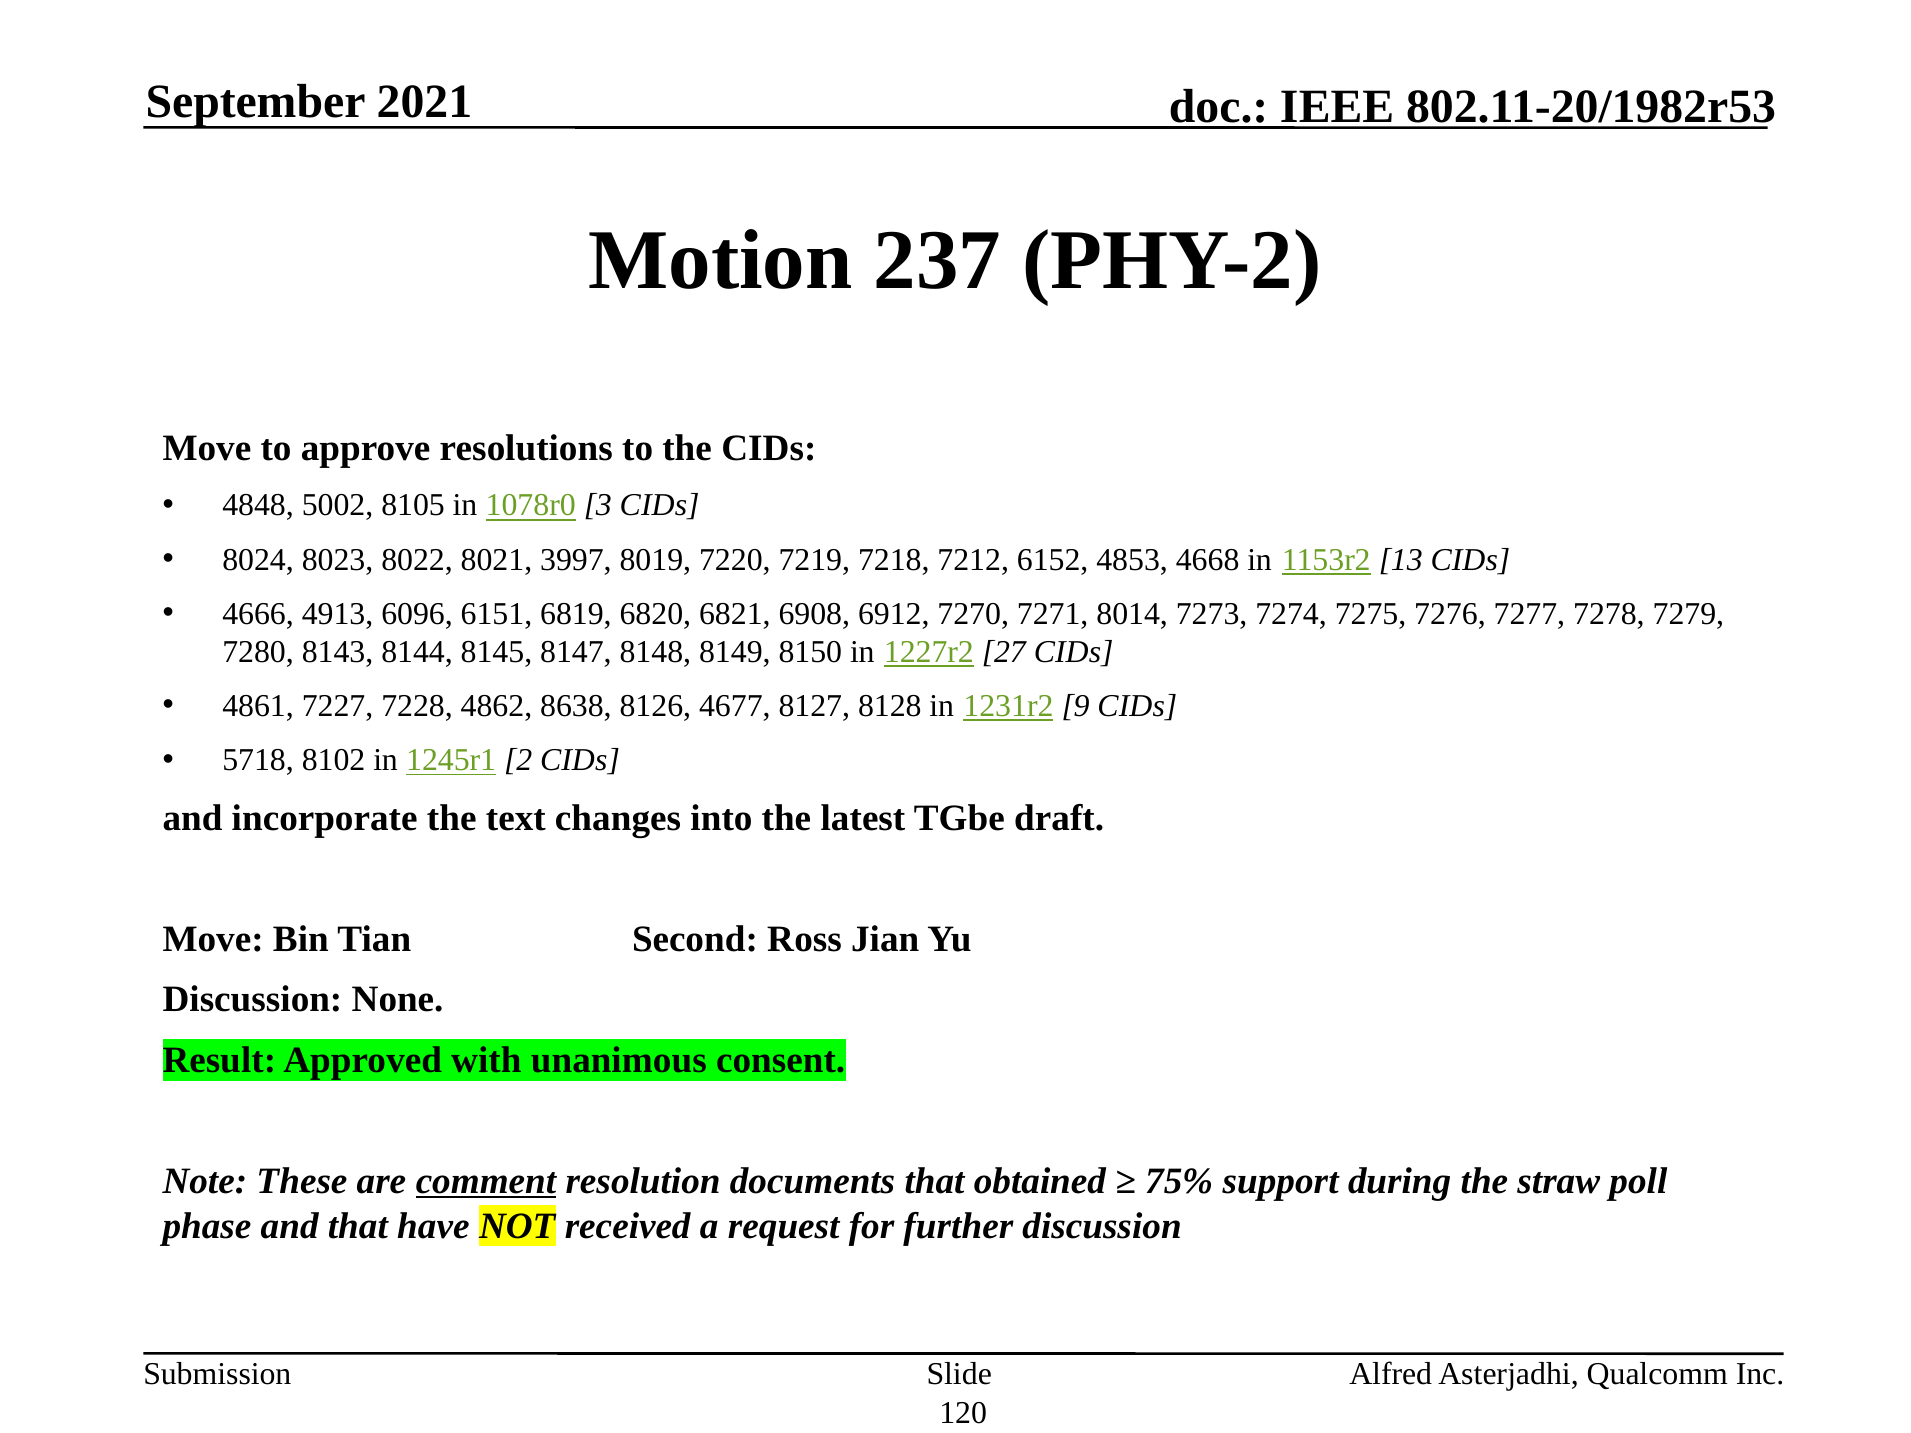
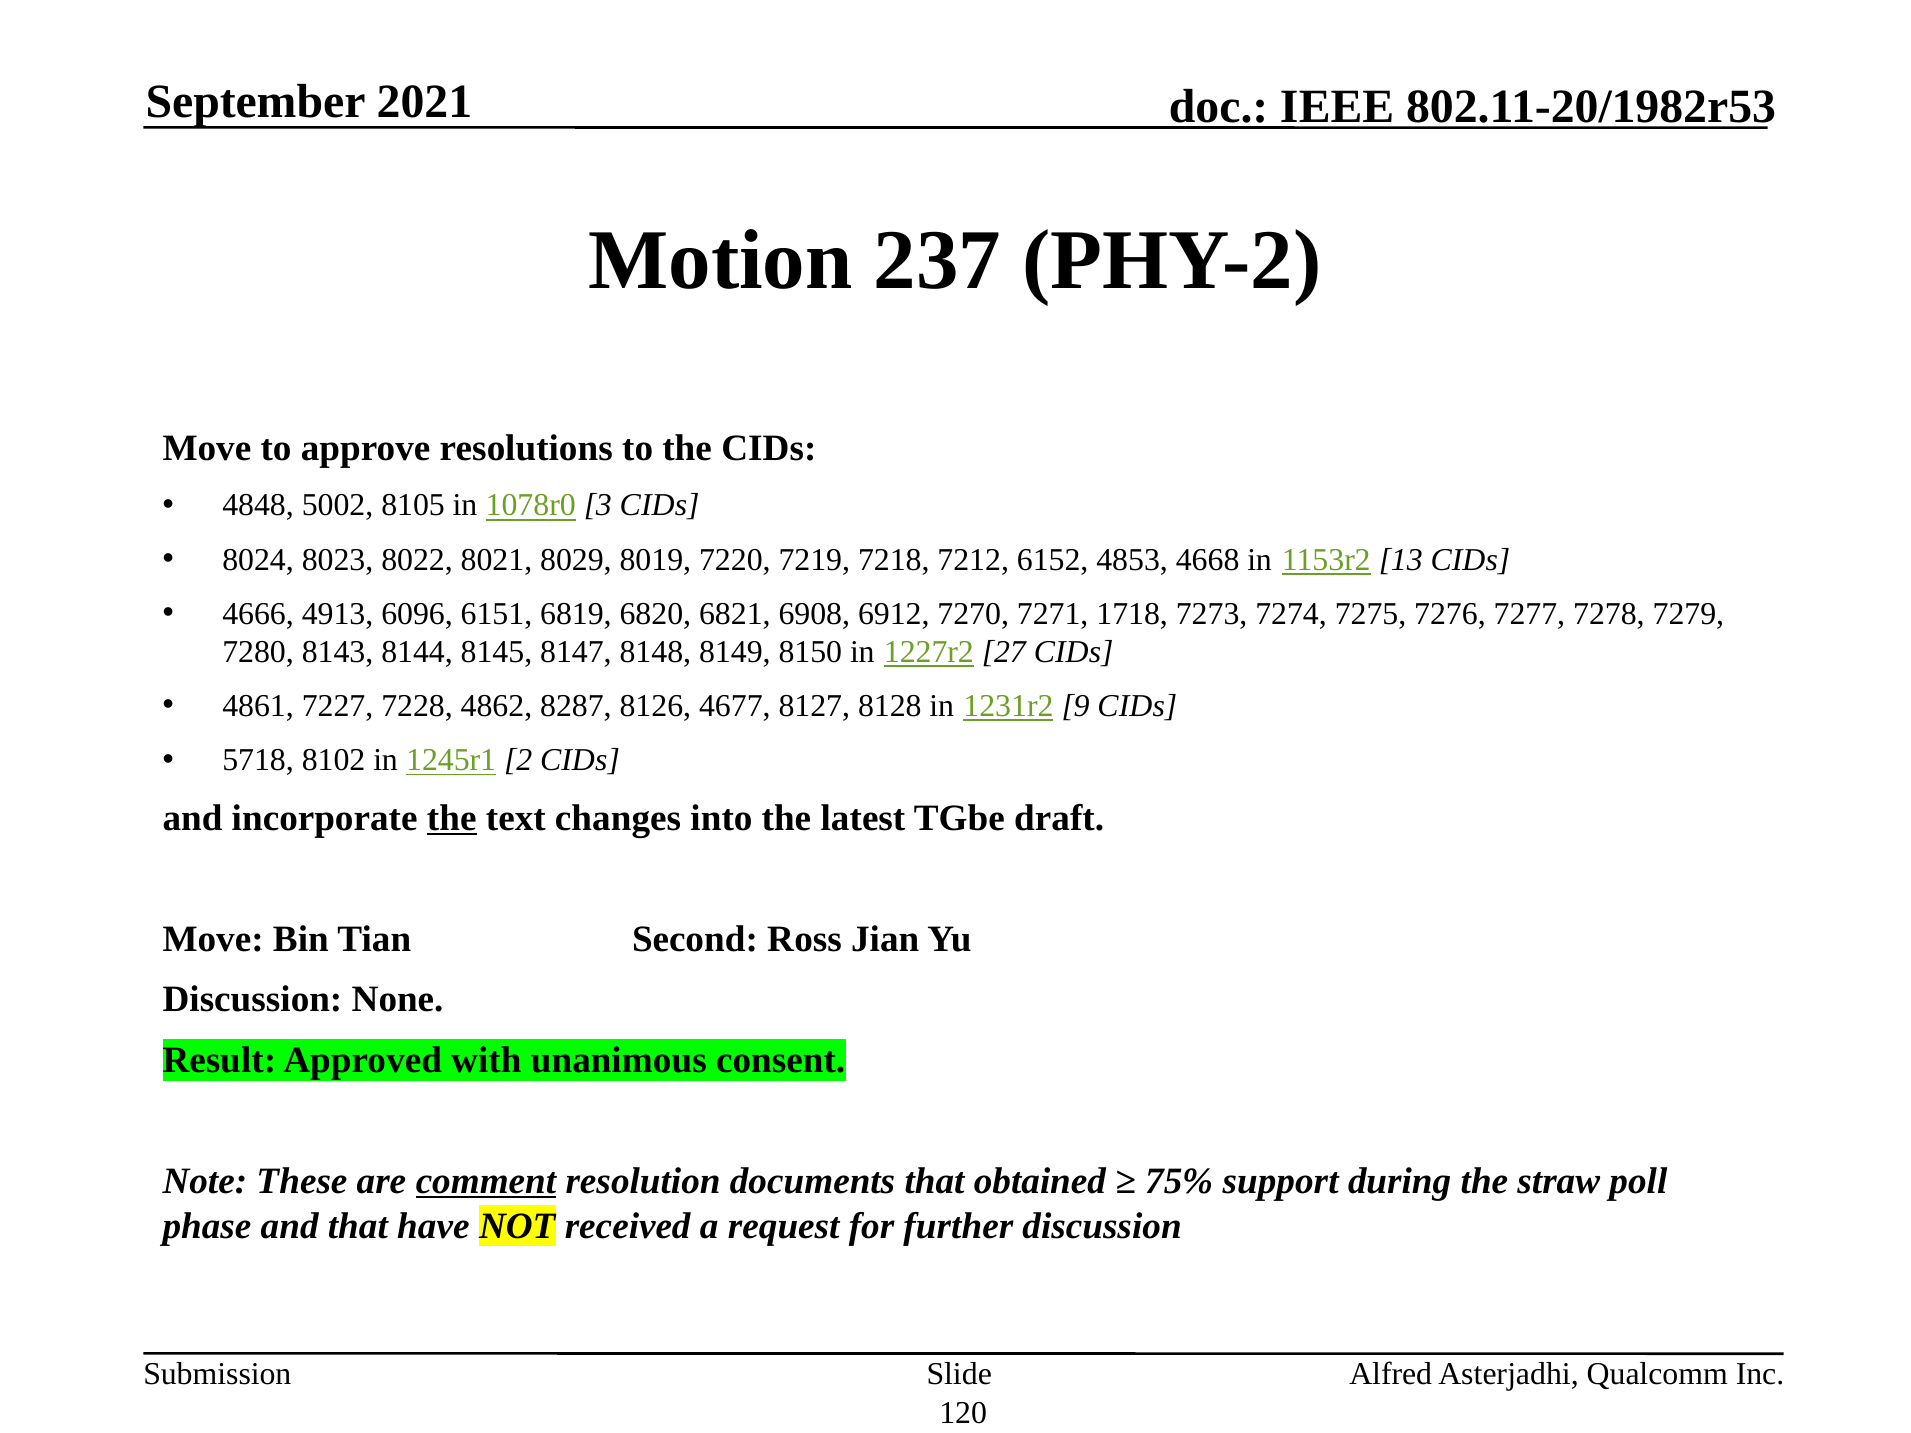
3997: 3997 -> 8029 (576, 560)
8014: 8014 -> 1718 (1132, 614)
8638: 8638 -> 8287 (576, 706)
the underline: none -> present (452, 818)
